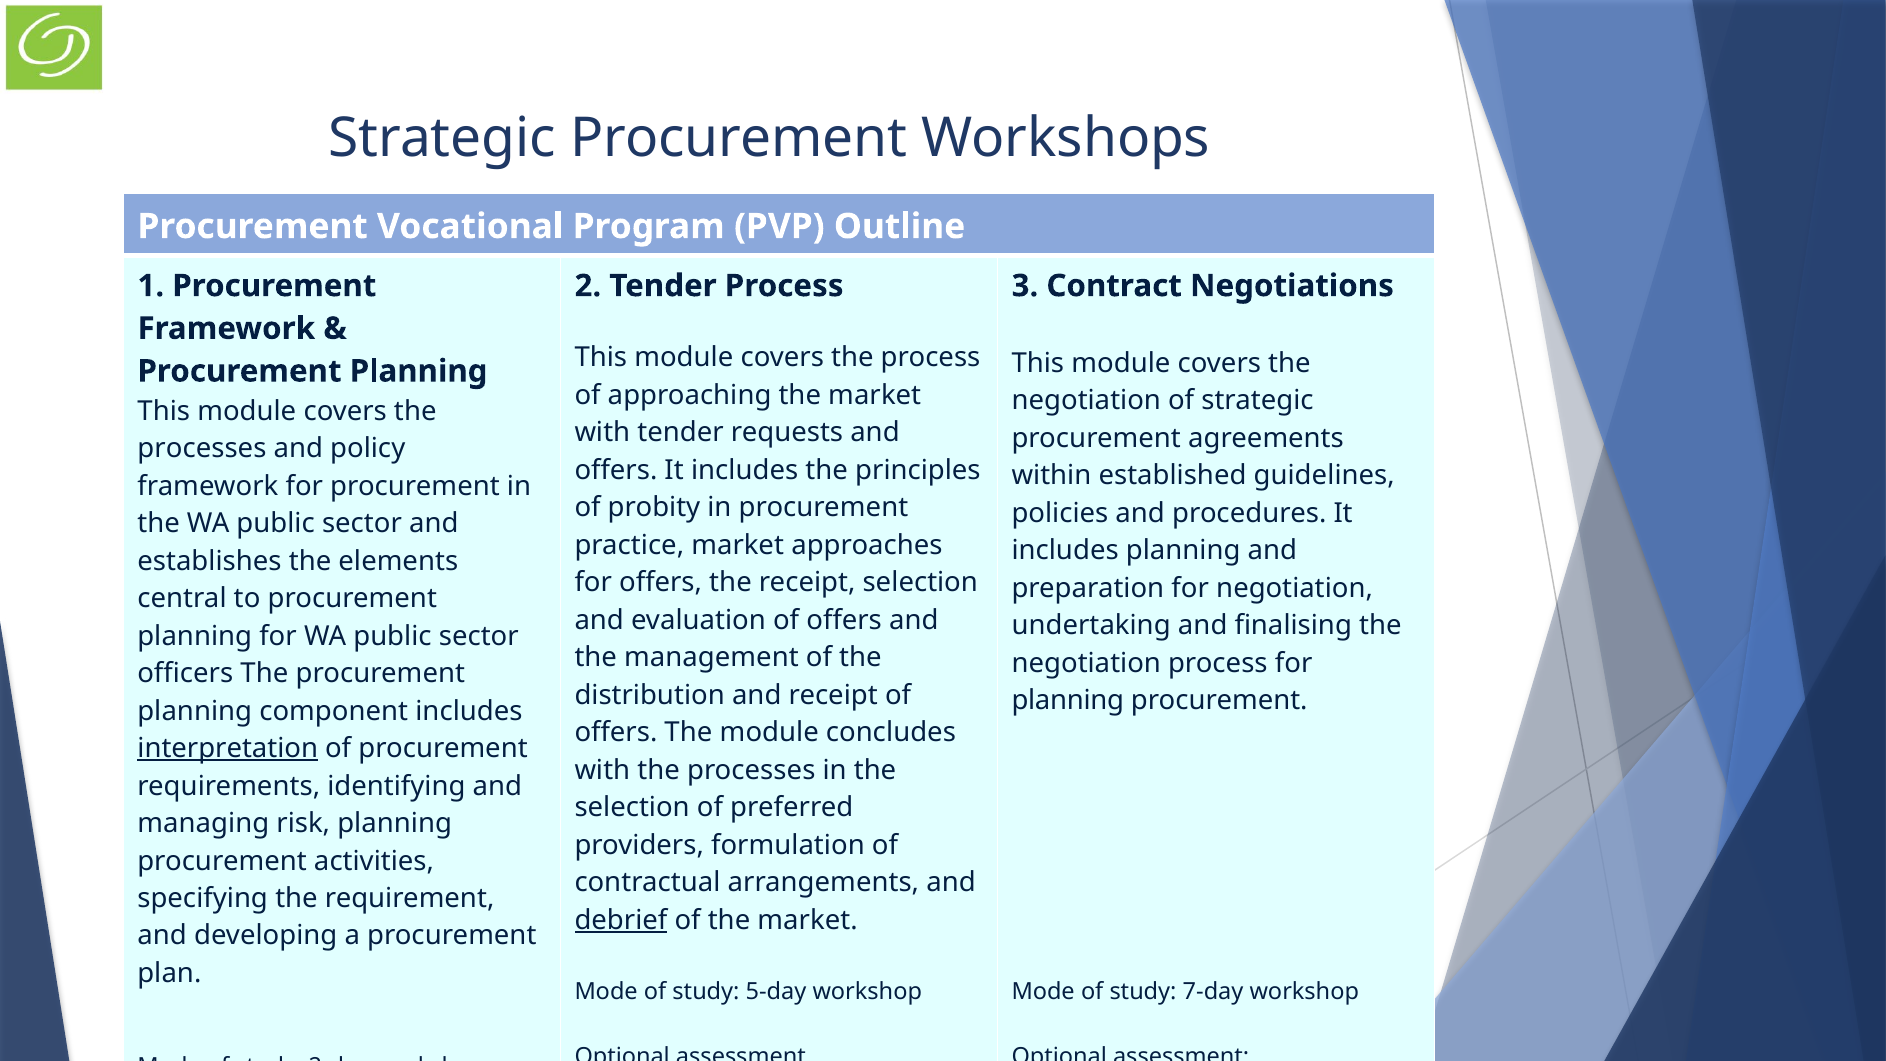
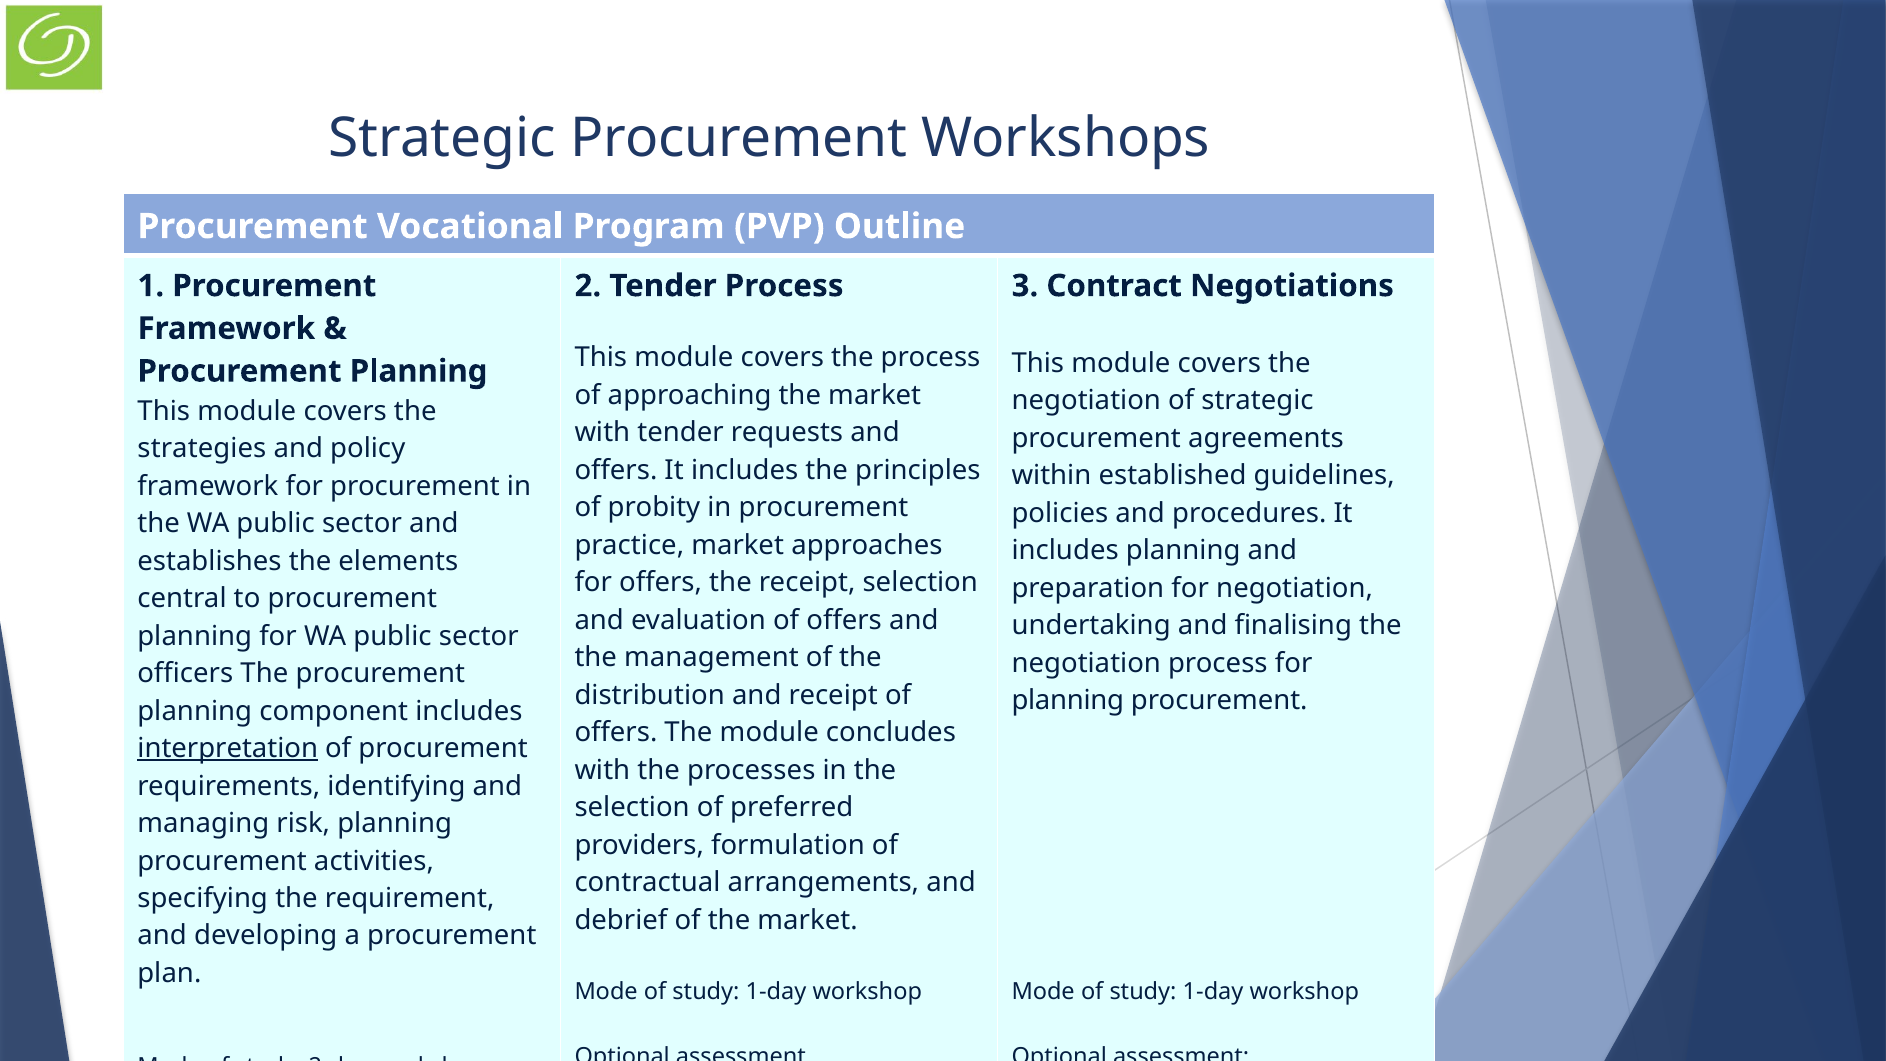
processes: processes -> strategies (202, 449)
debrief underline: present -> none (621, 920)
5-day: 5-day -> 1-day (776, 992)
7-day: 7-day -> 1-day (1213, 992)
